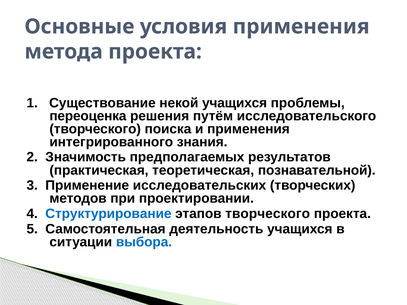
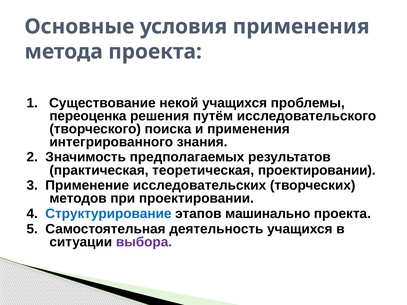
теоретическая познавательной: познавательной -> проектировании (317, 170)
этапов творческого: творческого -> машинально (268, 214)
выбора colour: blue -> purple (144, 242)
